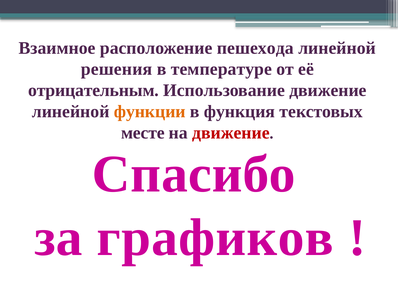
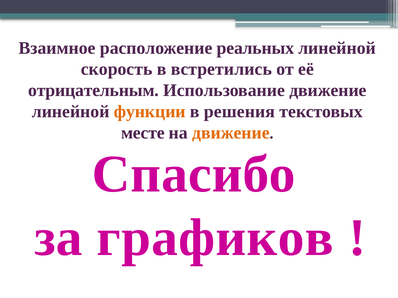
пешехода: пешехода -> реальных (255, 48)
решения: решения -> скорость (117, 69)
температуре: температуре -> встретились (221, 69)
функция: функция -> решения (239, 112)
движение colour: red -> orange (231, 133)
